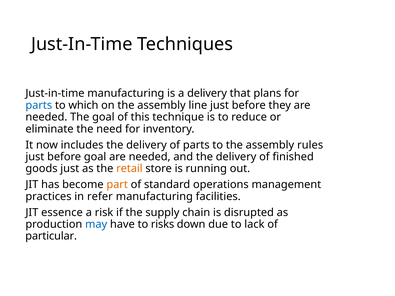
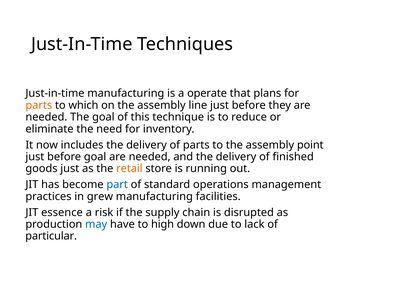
a delivery: delivery -> operate (207, 93)
parts colour: blue -> orange (39, 105)
rules: rules -> point (310, 145)
part colour: orange -> blue (117, 185)
refer: refer -> grew (100, 197)
risks: risks -> high (163, 224)
